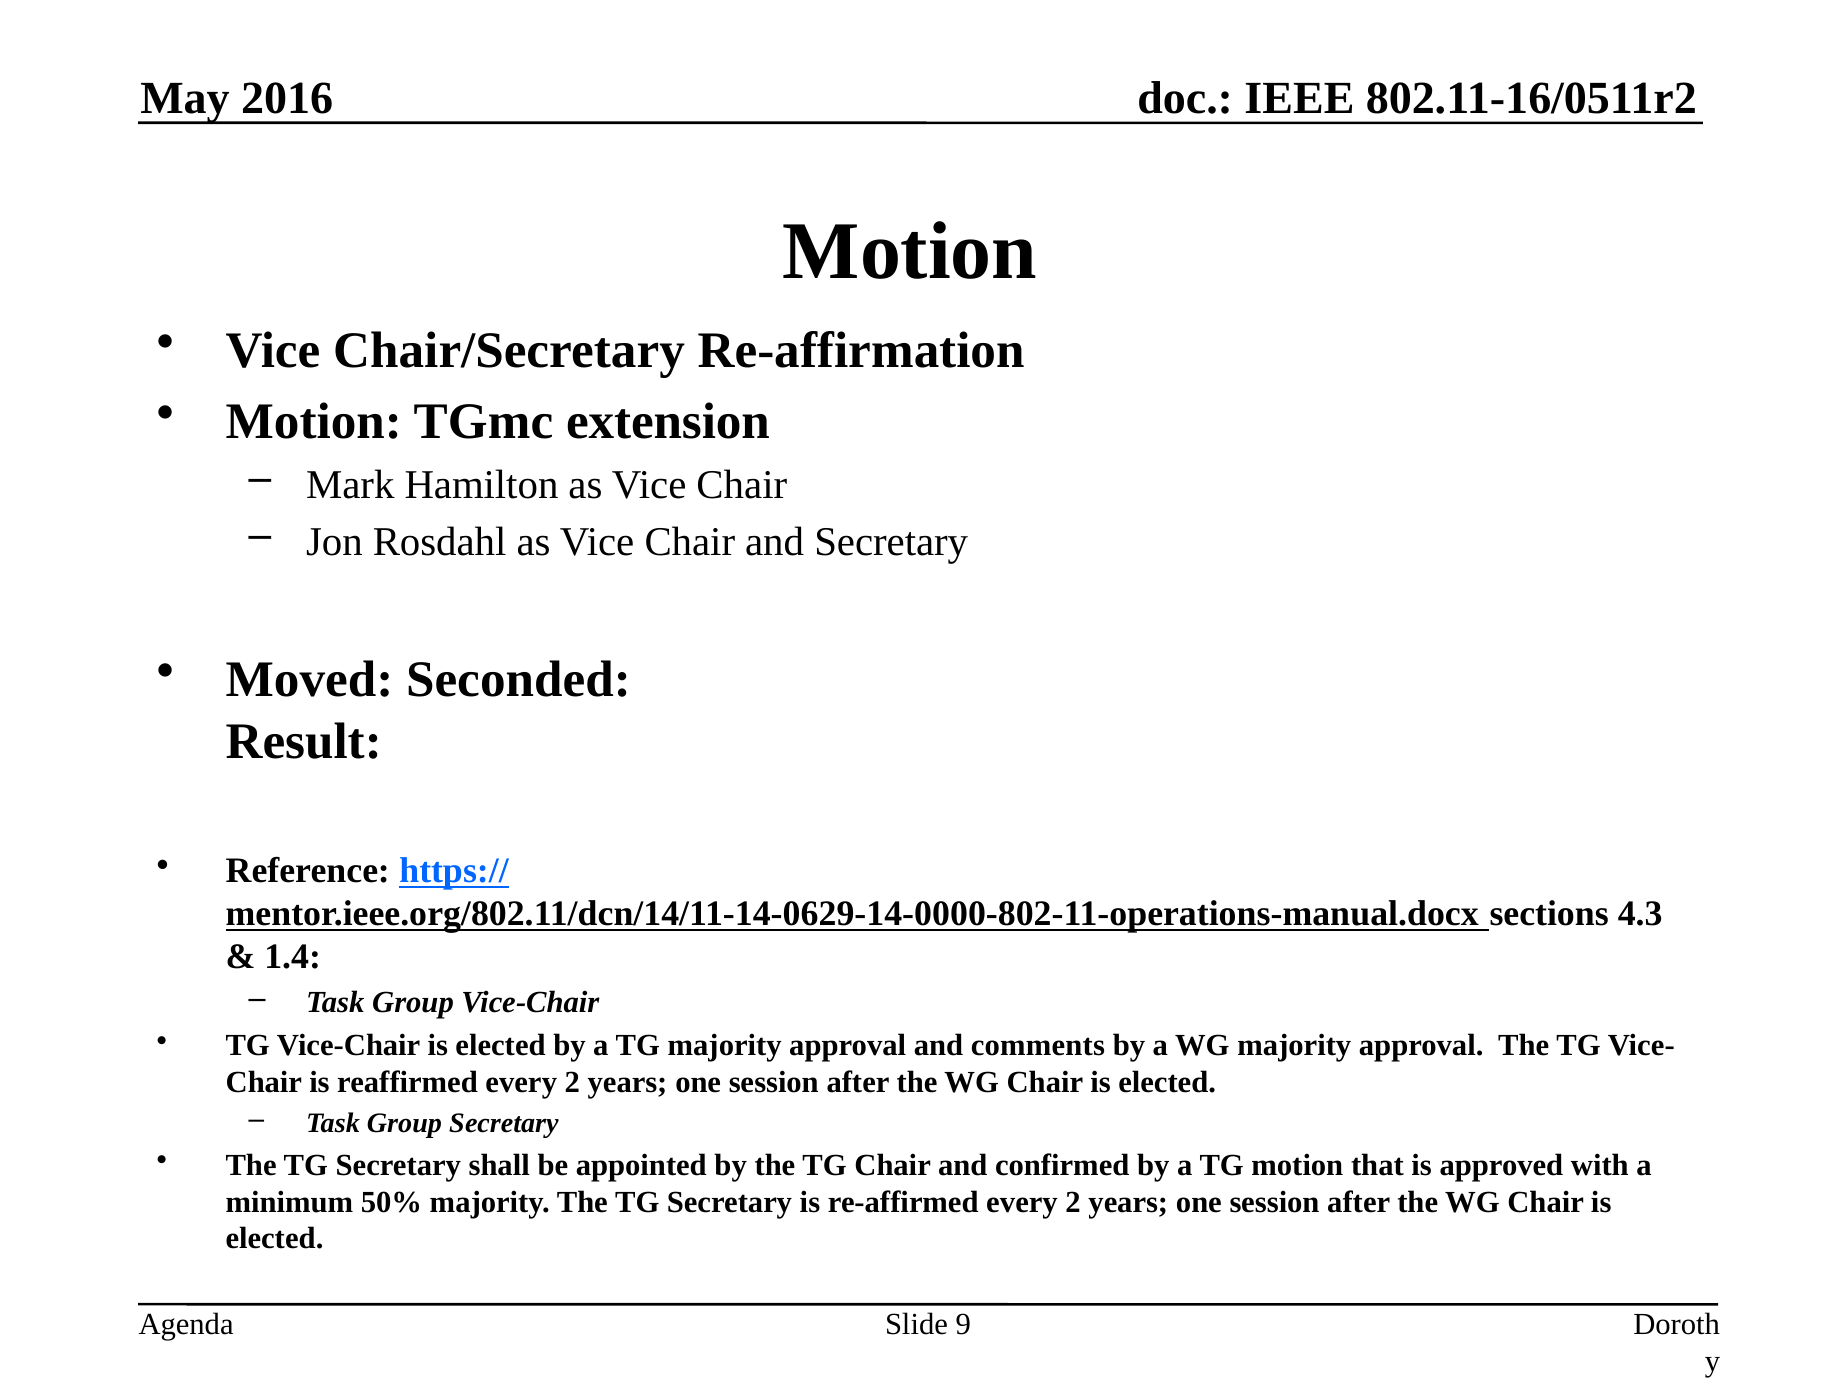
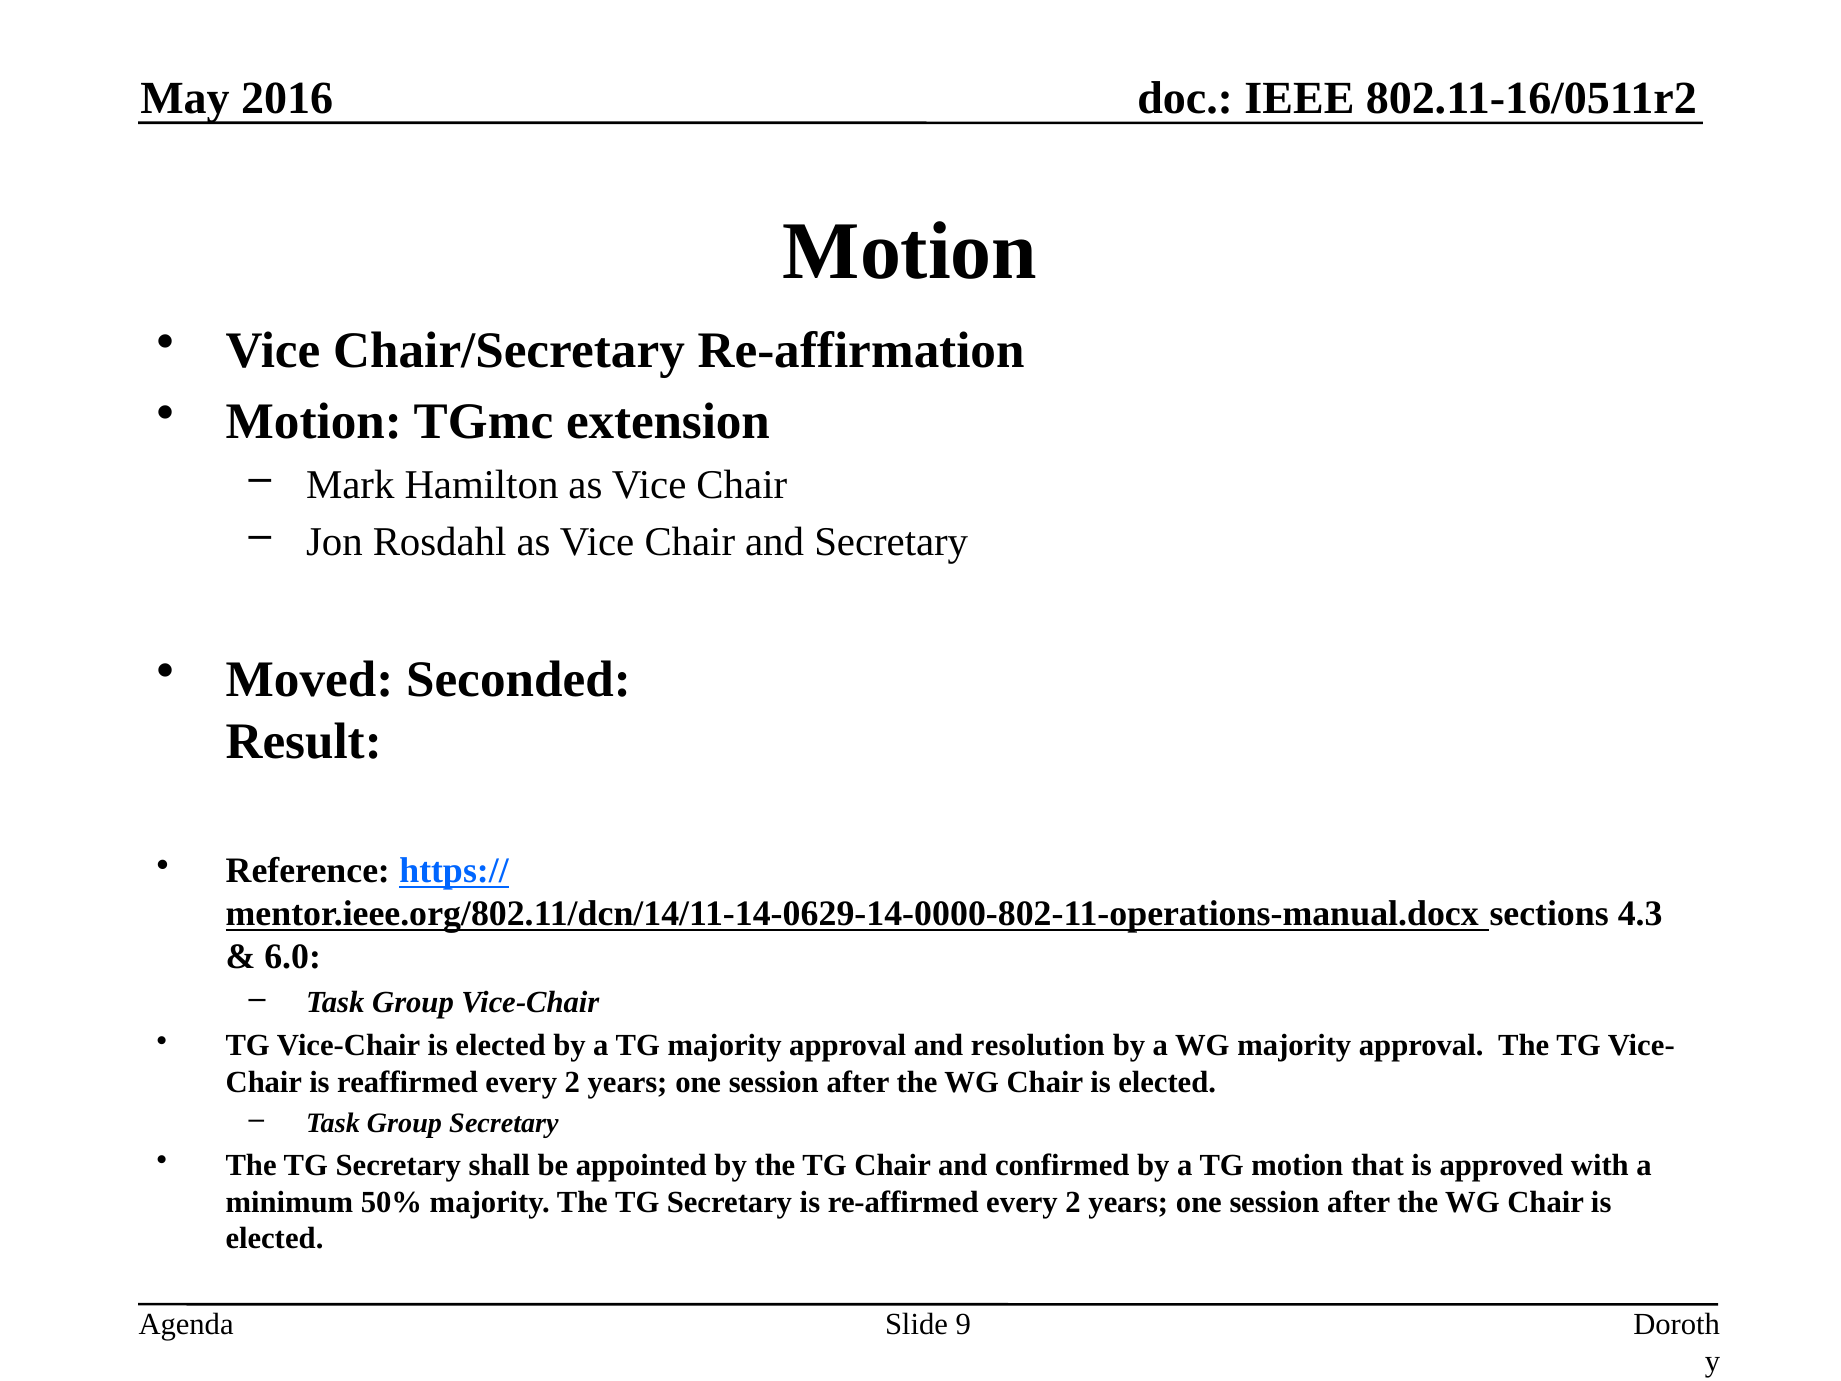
1.4: 1.4 -> 6.0 (293, 957)
comments: comments -> resolution (1038, 1046)
